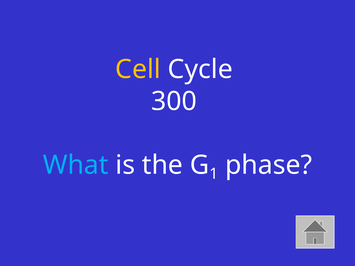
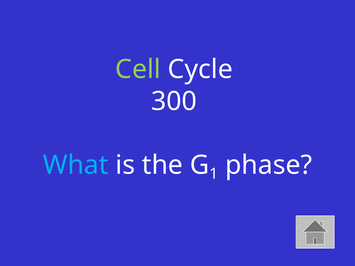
Cell colour: yellow -> light green (138, 70)
